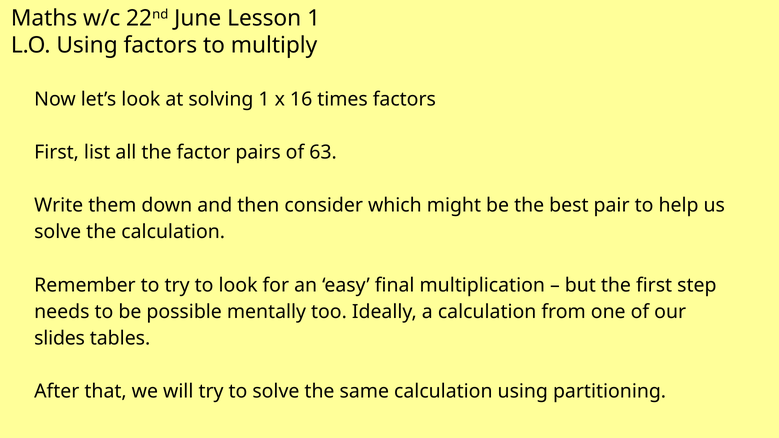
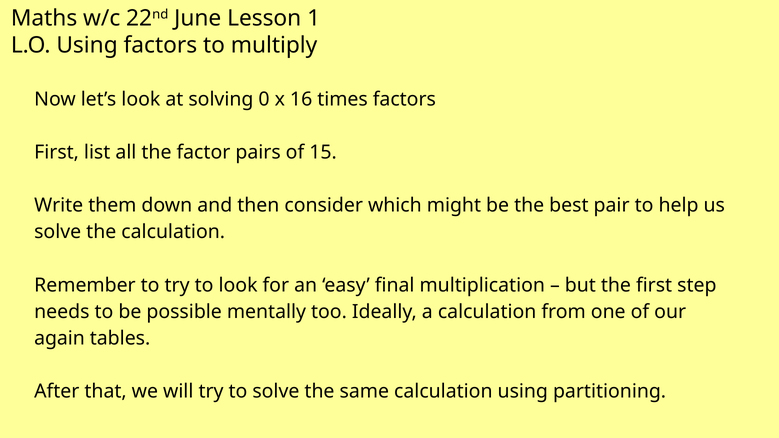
solving 1: 1 -> 0 (264, 99)
63: 63 -> 15 (323, 152)
slides: slides -> again (60, 338)
